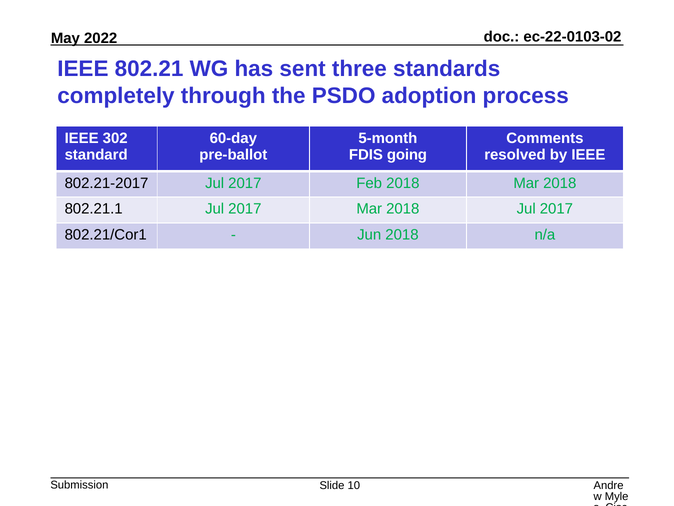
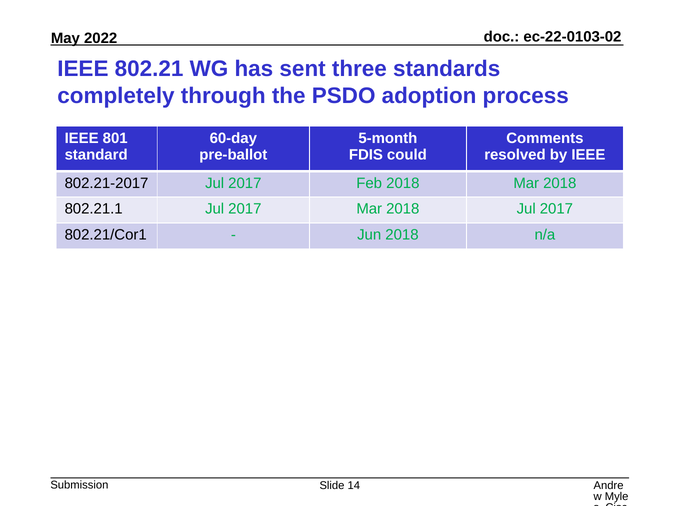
302: 302 -> 801 (115, 138)
going: going -> could (407, 155)
10: 10 -> 14 (354, 485)
